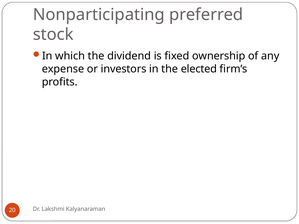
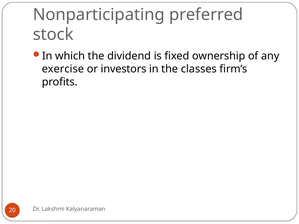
expense: expense -> exercise (63, 69)
elected: elected -> classes (199, 69)
